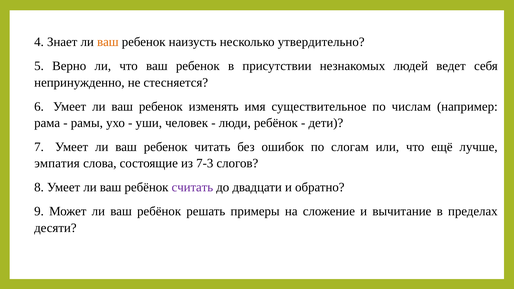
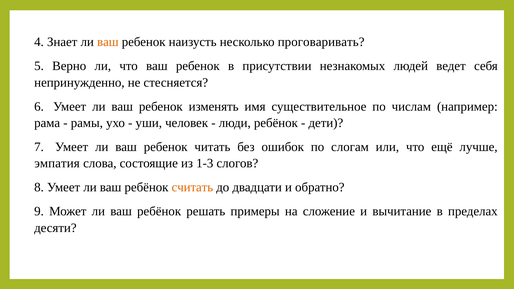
утвердительно: утвердительно -> проговаривать (321, 42)
7-3: 7-3 -> 1-3 (205, 163)
считать colour: purple -> orange (192, 187)
